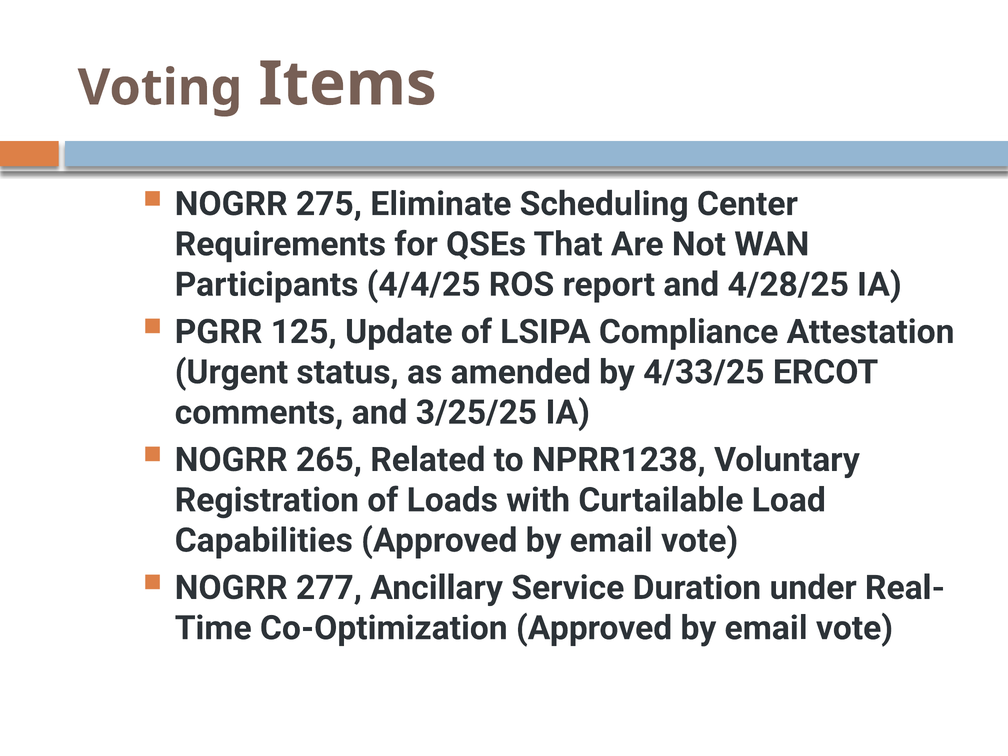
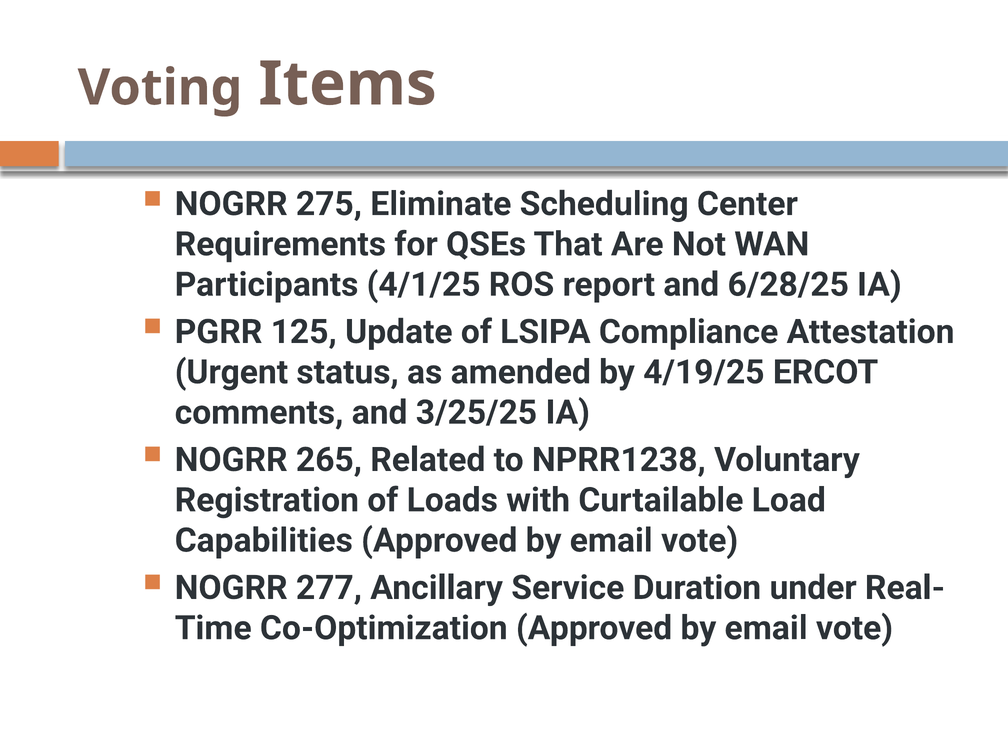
4/4/25: 4/4/25 -> 4/1/25 (424, 285)
4/28/25: 4/28/25 -> 6/28/25 (788, 285)
4/33/25: 4/33/25 -> 4/19/25 (704, 372)
